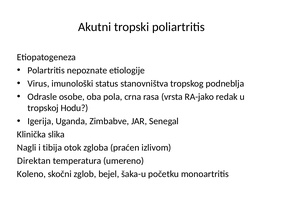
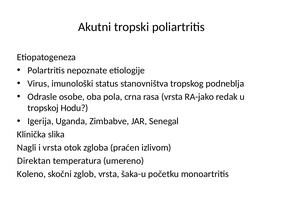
i tibija: tibija -> vrsta (52, 148)
zglob bejel: bejel -> vrsta (109, 174)
